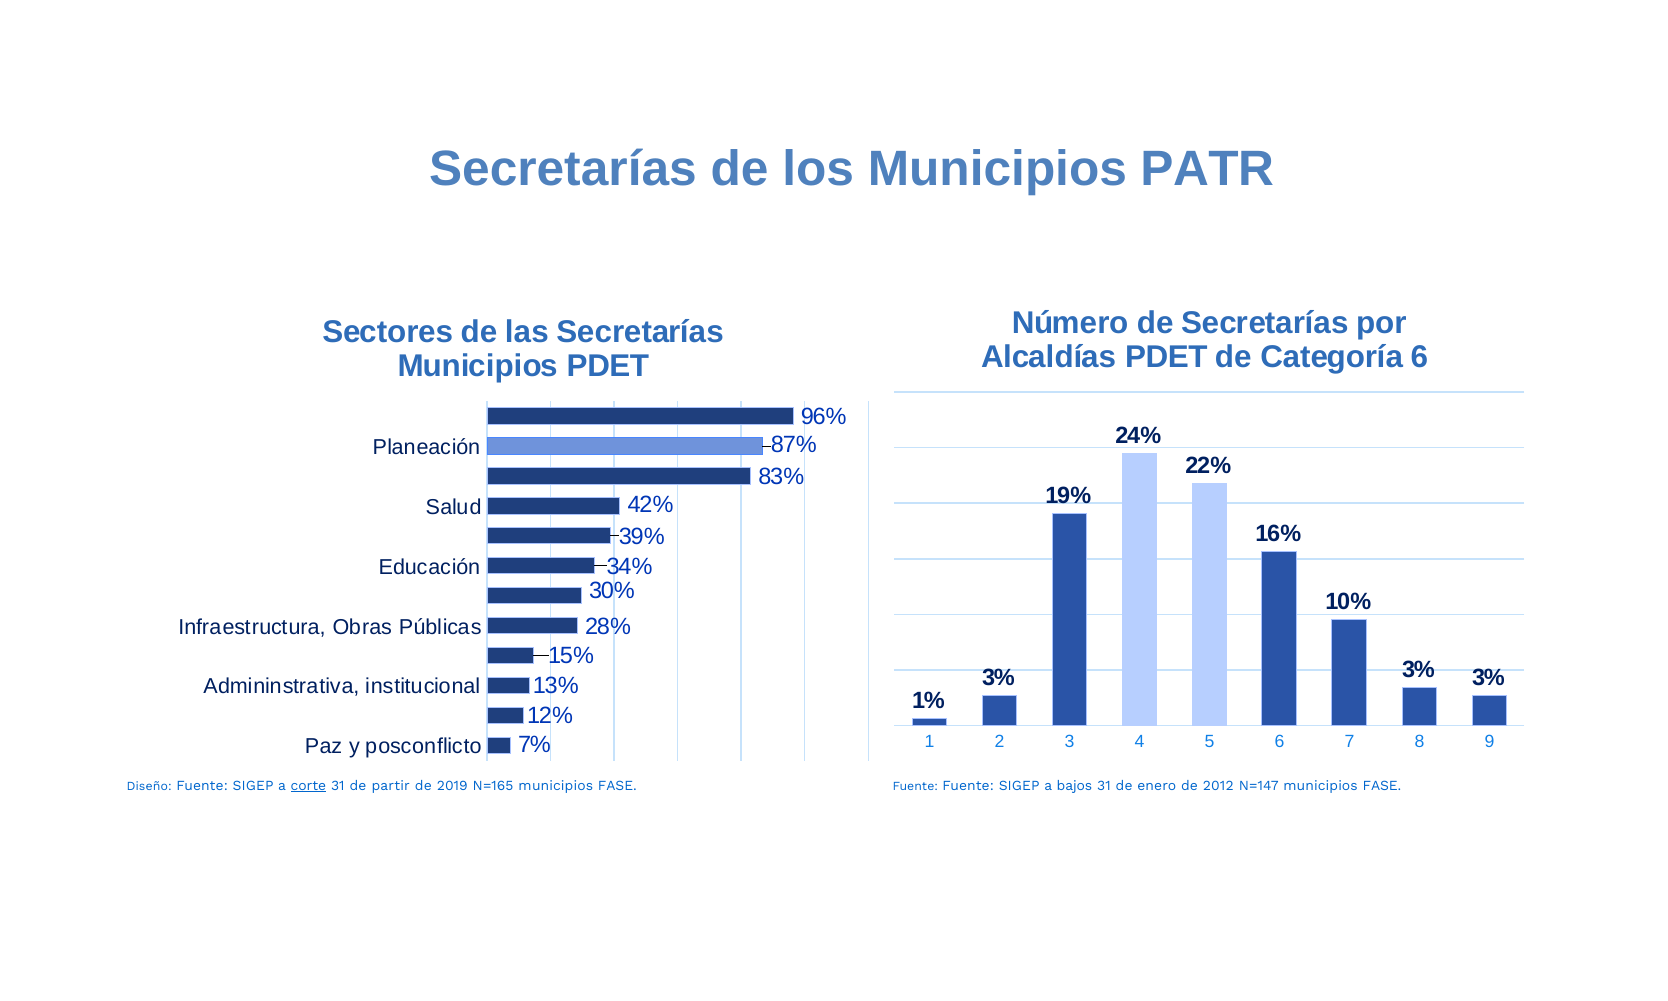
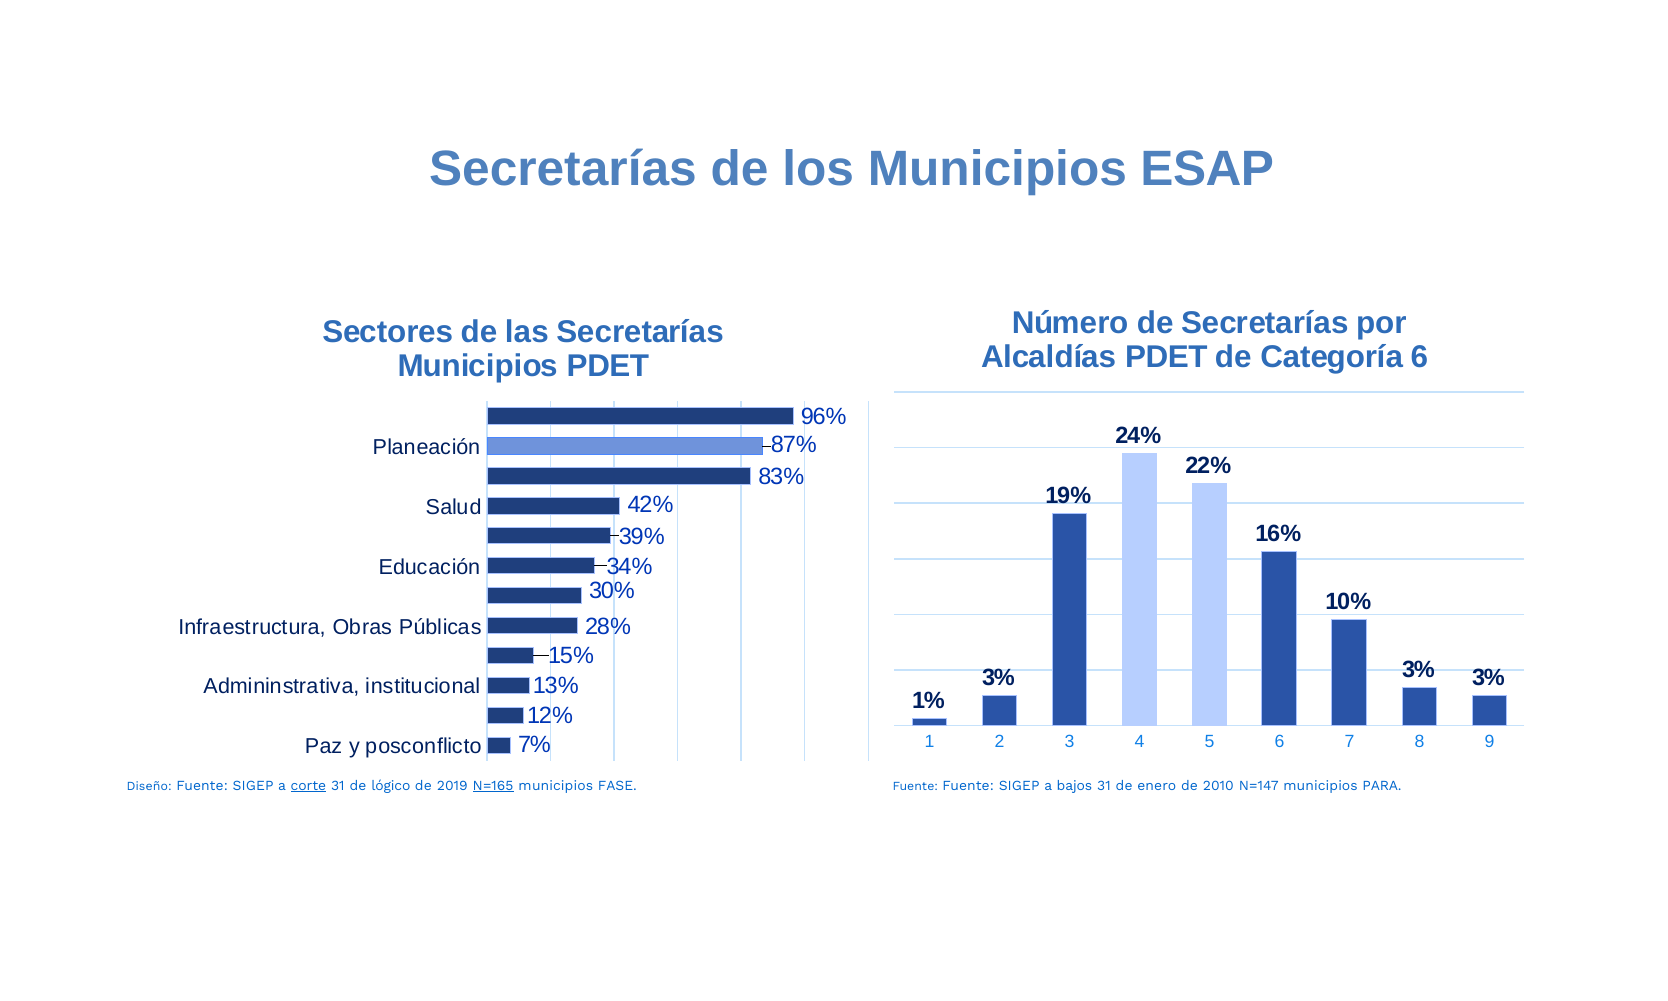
PATR: PATR -> ESAP (1207, 170)
partir: partir -> lógico (391, 786)
N=165 underline: none -> present (493, 786)
2012: 2012 -> 2010 (1218, 786)
N=147 municipios FASE: FASE -> PARA (1382, 786)
